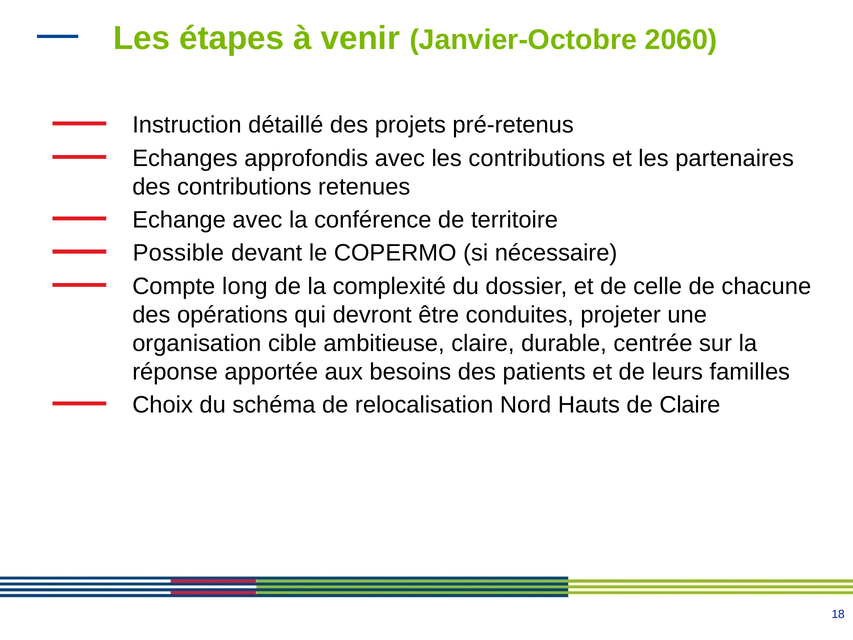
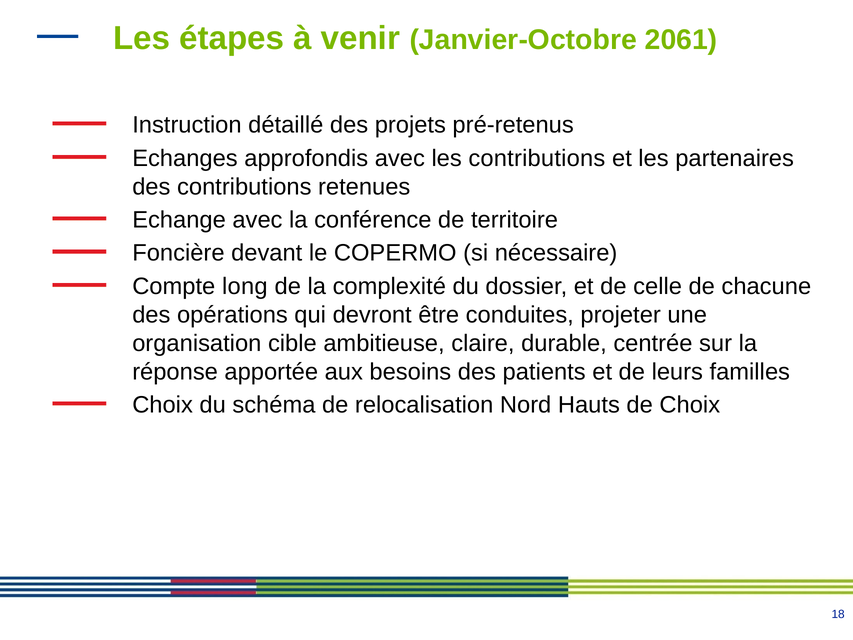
2060: 2060 -> 2061 (681, 40)
Possible: Possible -> Foncière (178, 253)
de Claire: Claire -> Choix (690, 405)
